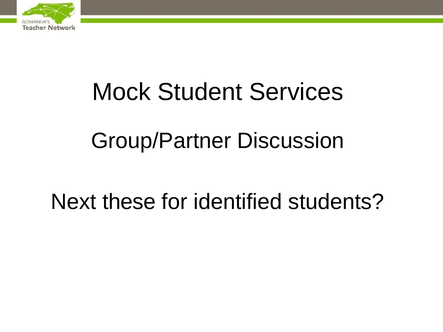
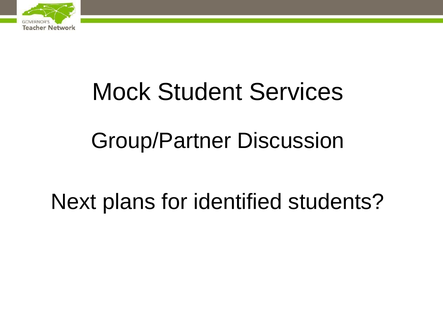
these: these -> plans (129, 202)
